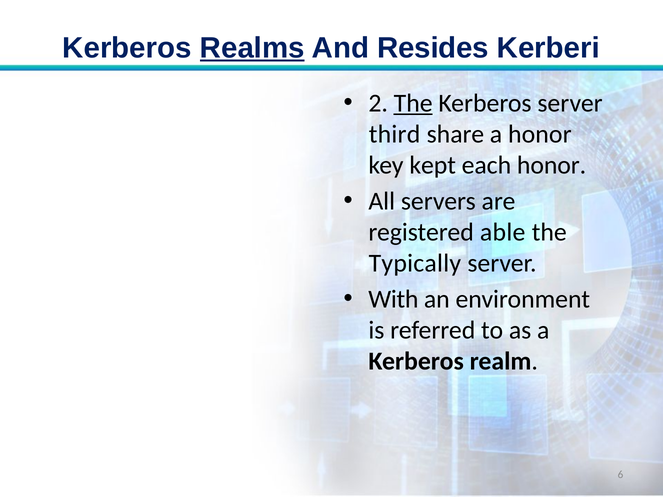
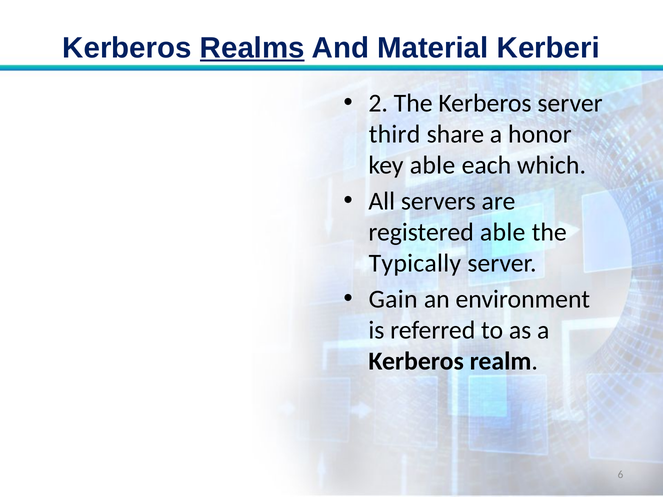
Resides: Resides -> Material (433, 48)
The underline: present -> none (413, 103)
key kept: kept -> able (433, 165)
each honor: honor -> which (551, 165)
With: With -> Gain (393, 299)
